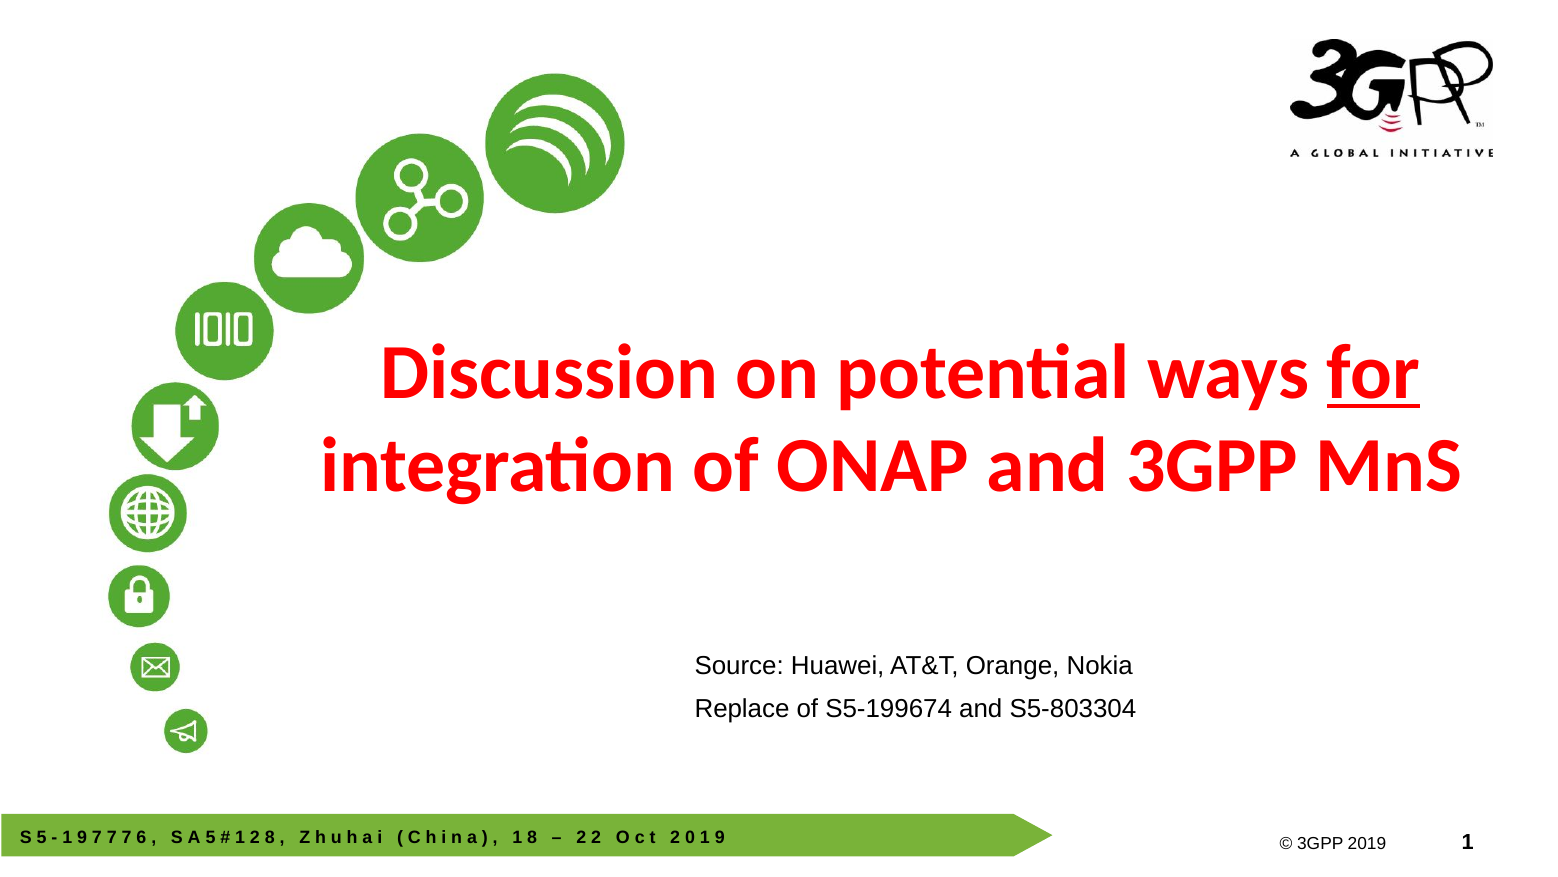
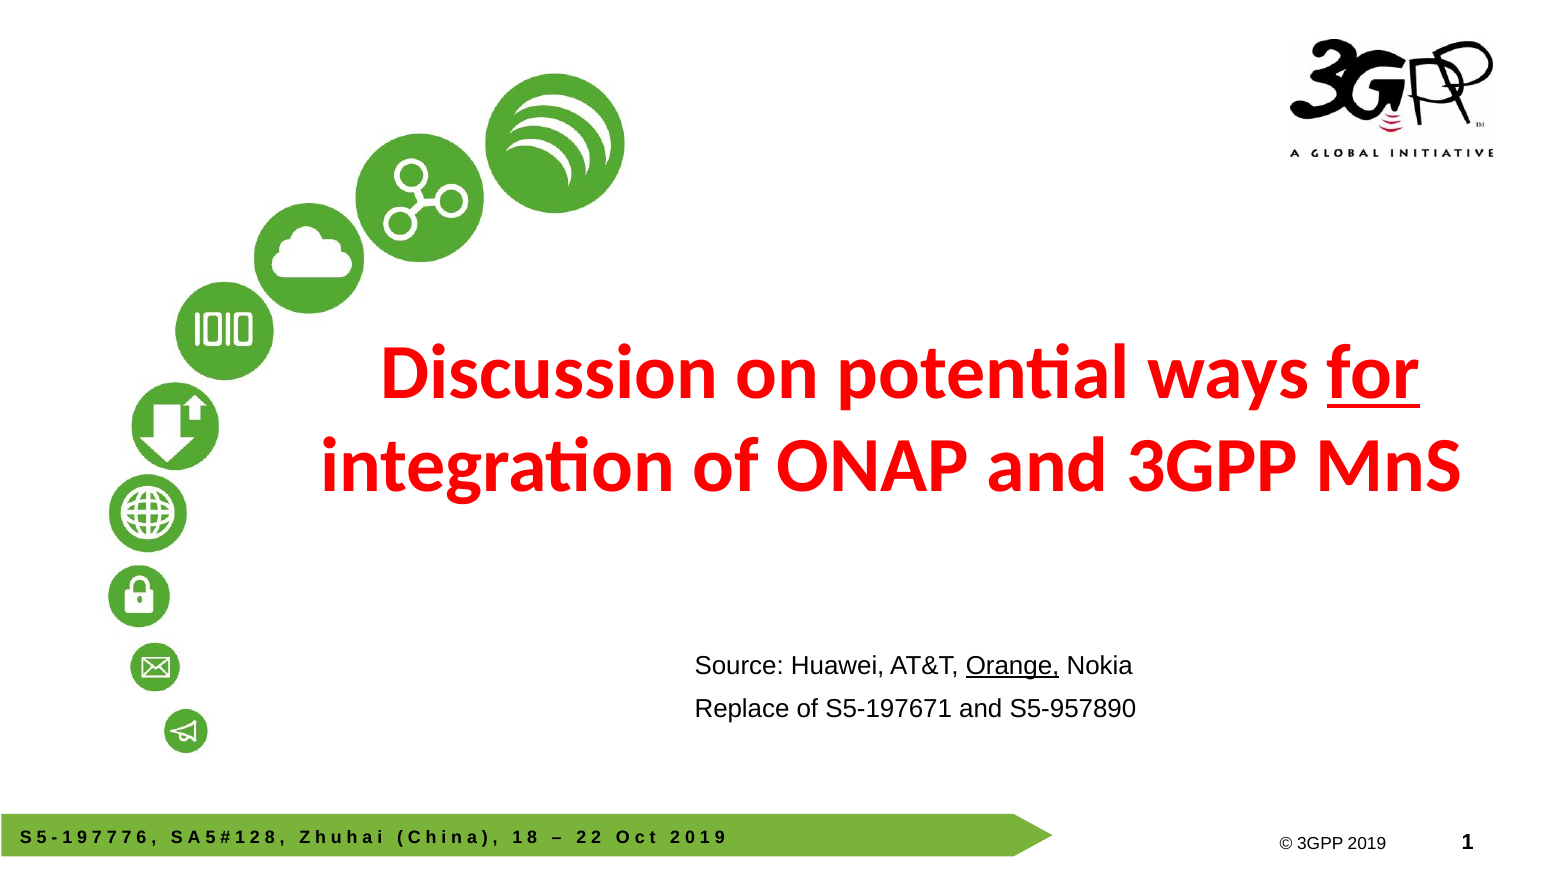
Orange underline: none -> present (1013, 666)
S5-199674: S5-199674 -> S5-197671 (889, 709)
S5-803304: S5-803304 -> S5-957890 (1073, 709)
